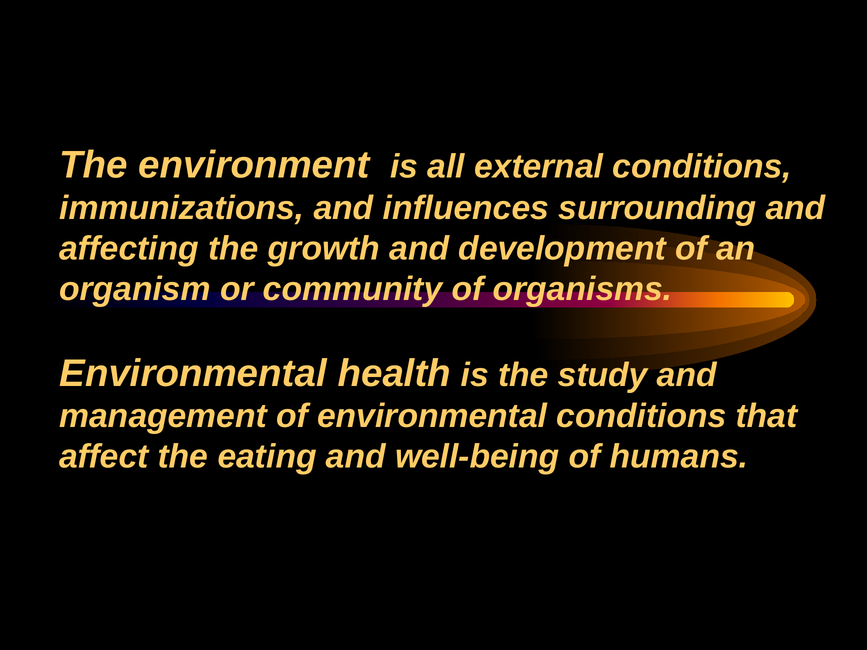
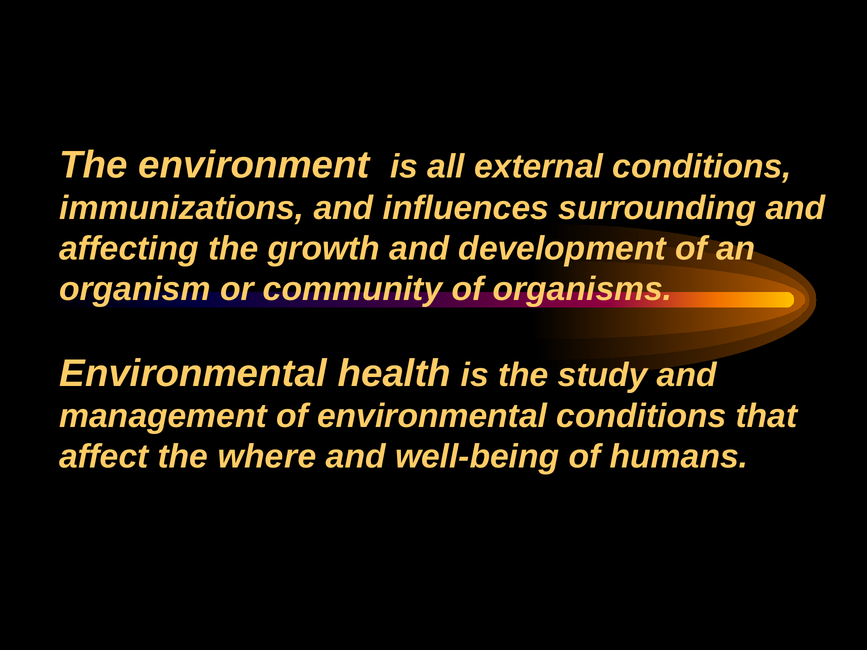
eating: eating -> where (267, 457)
